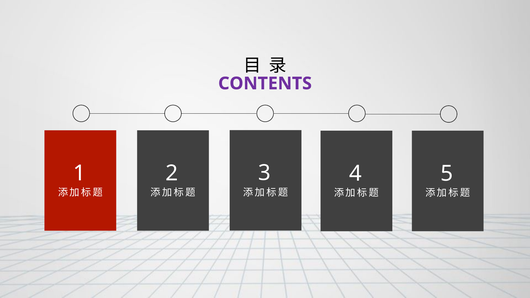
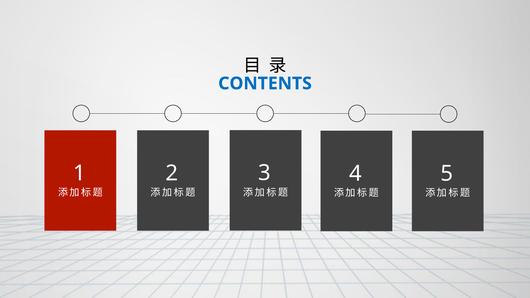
CONTENTS colour: purple -> blue (265, 83)
